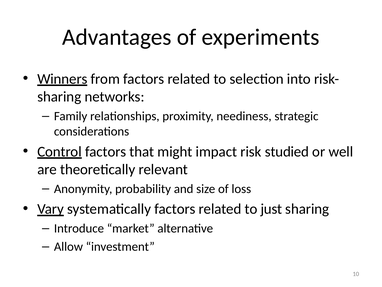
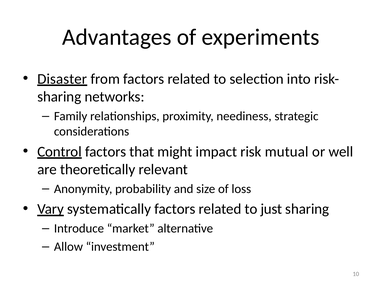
Winners: Winners -> Disaster (62, 79)
studied: studied -> mutual (287, 151)
